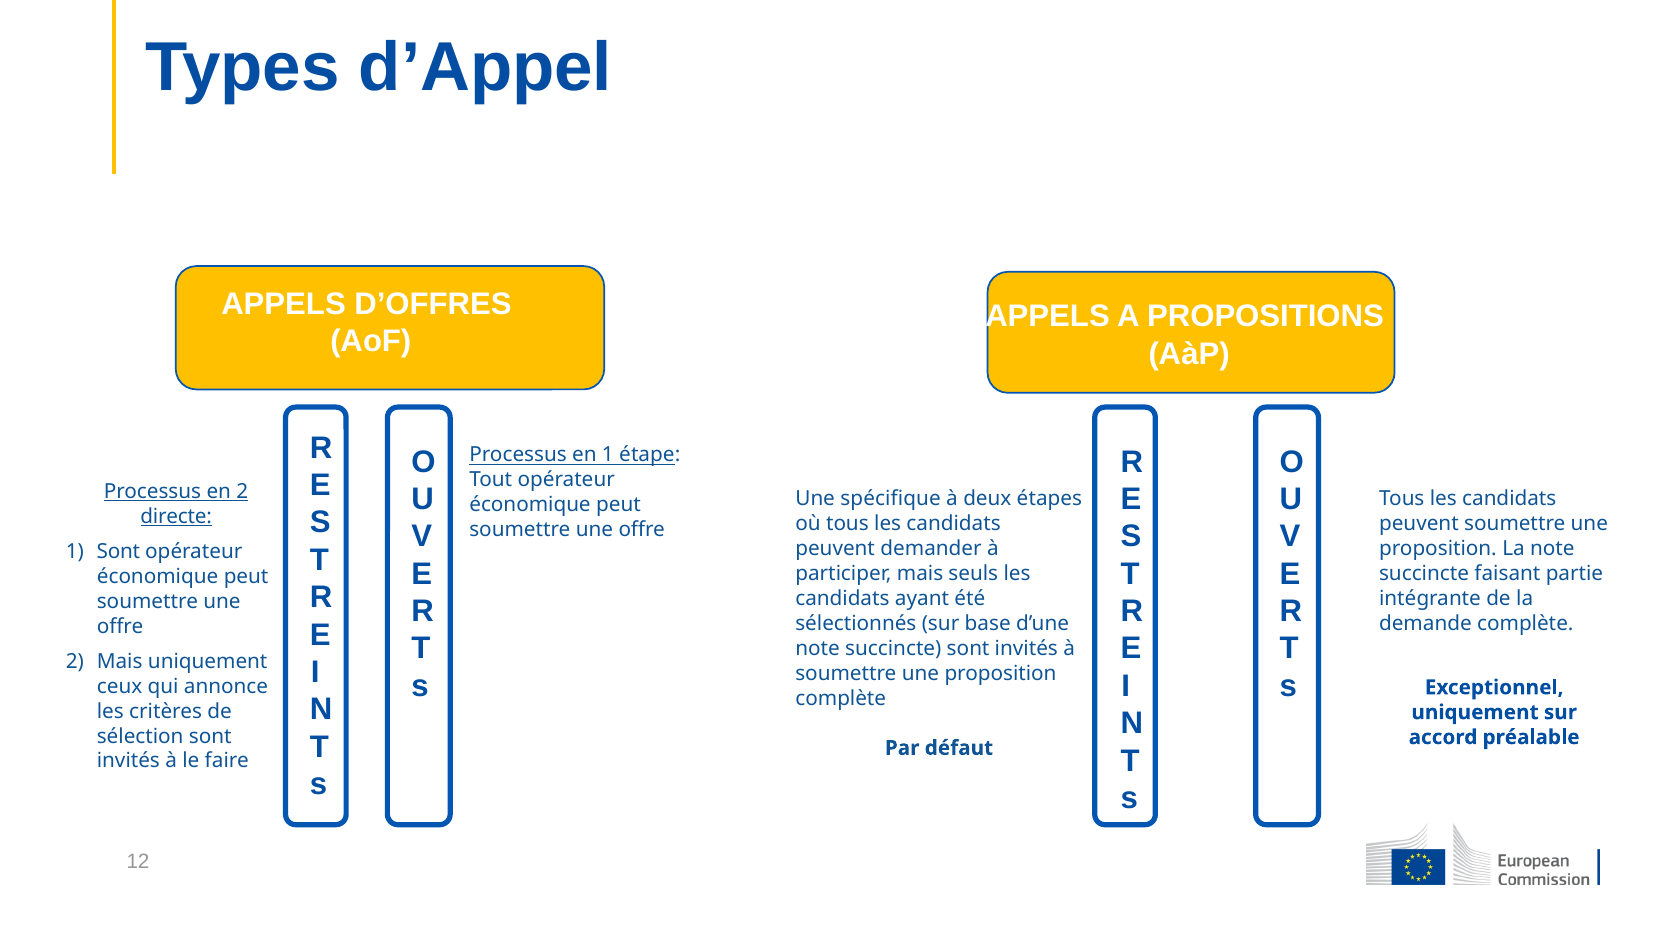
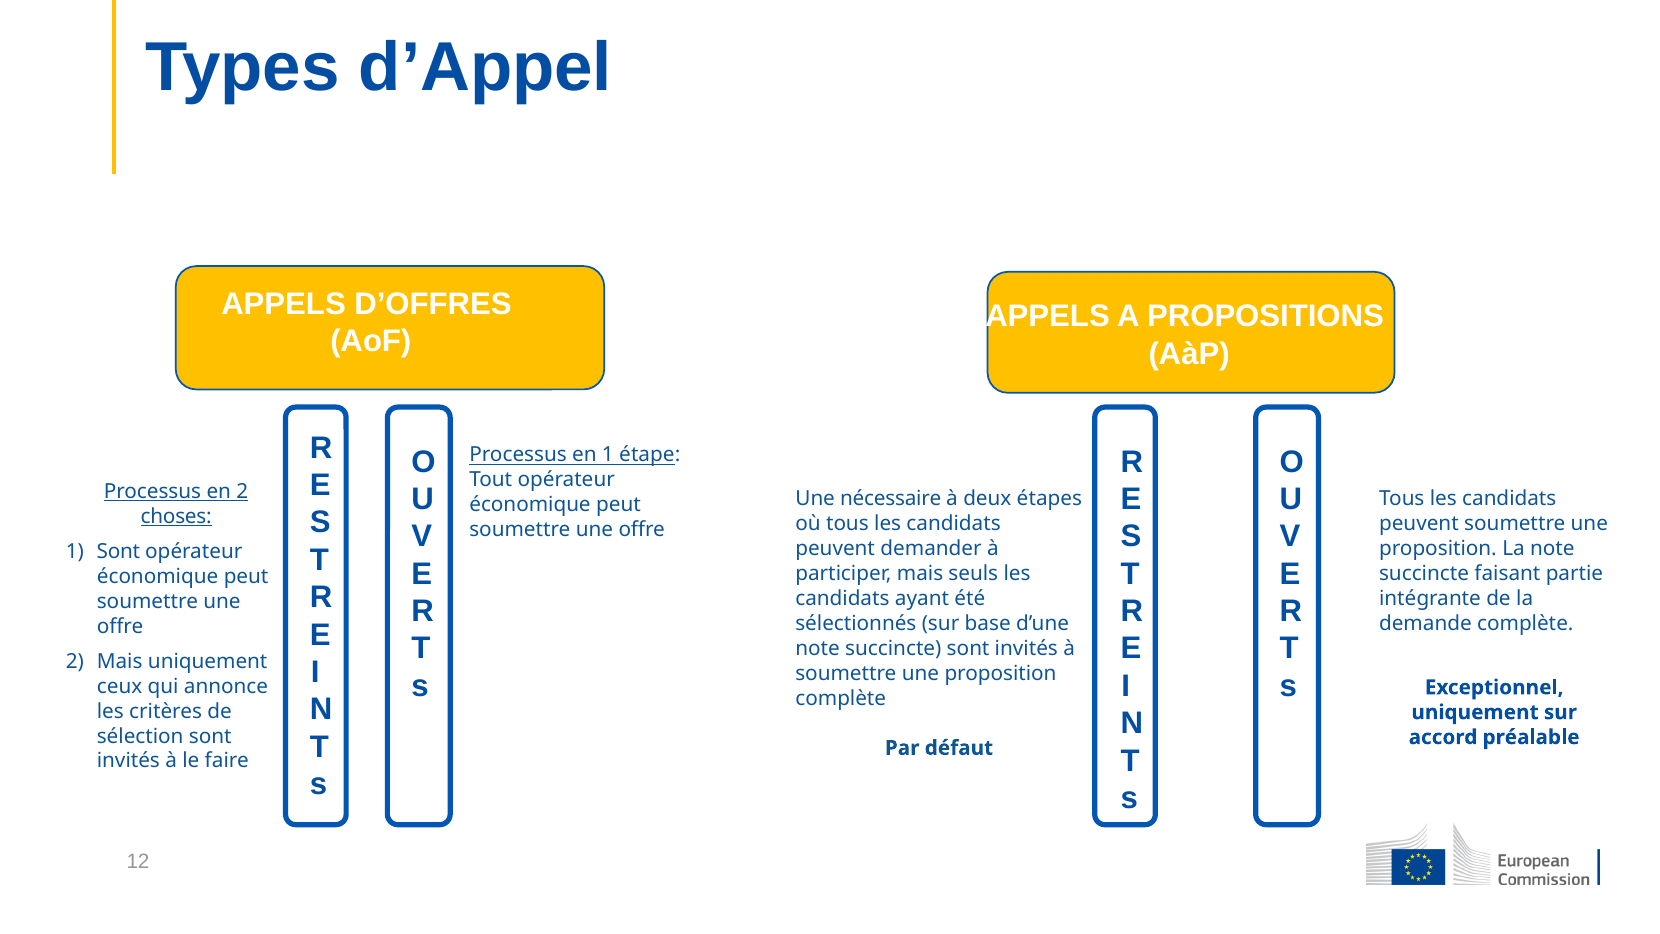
spécifique: spécifique -> nécessaire (891, 499)
directe: directe -> choses (176, 516)
